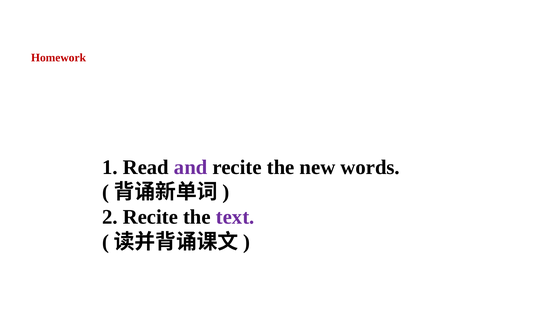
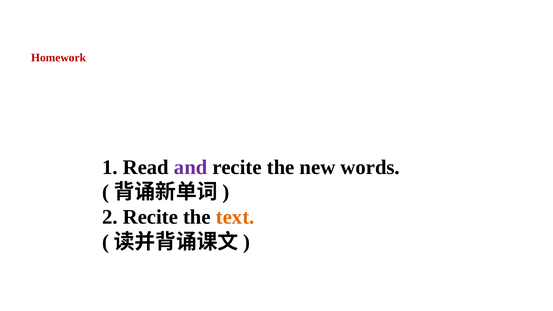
text colour: purple -> orange (235, 217)
